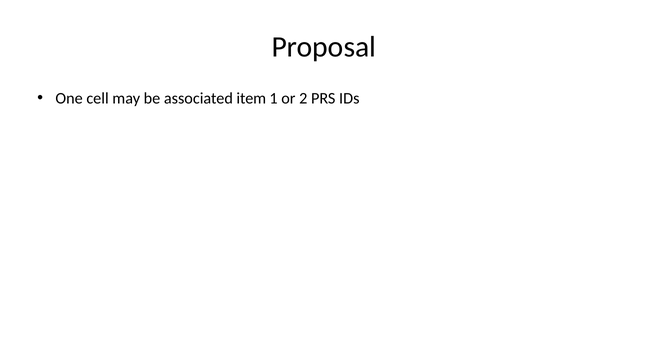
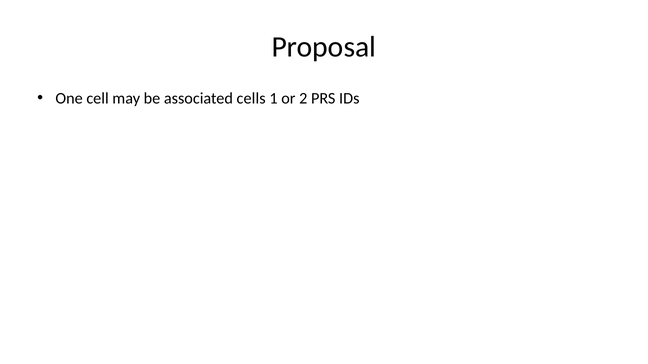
item: item -> cells (251, 98)
